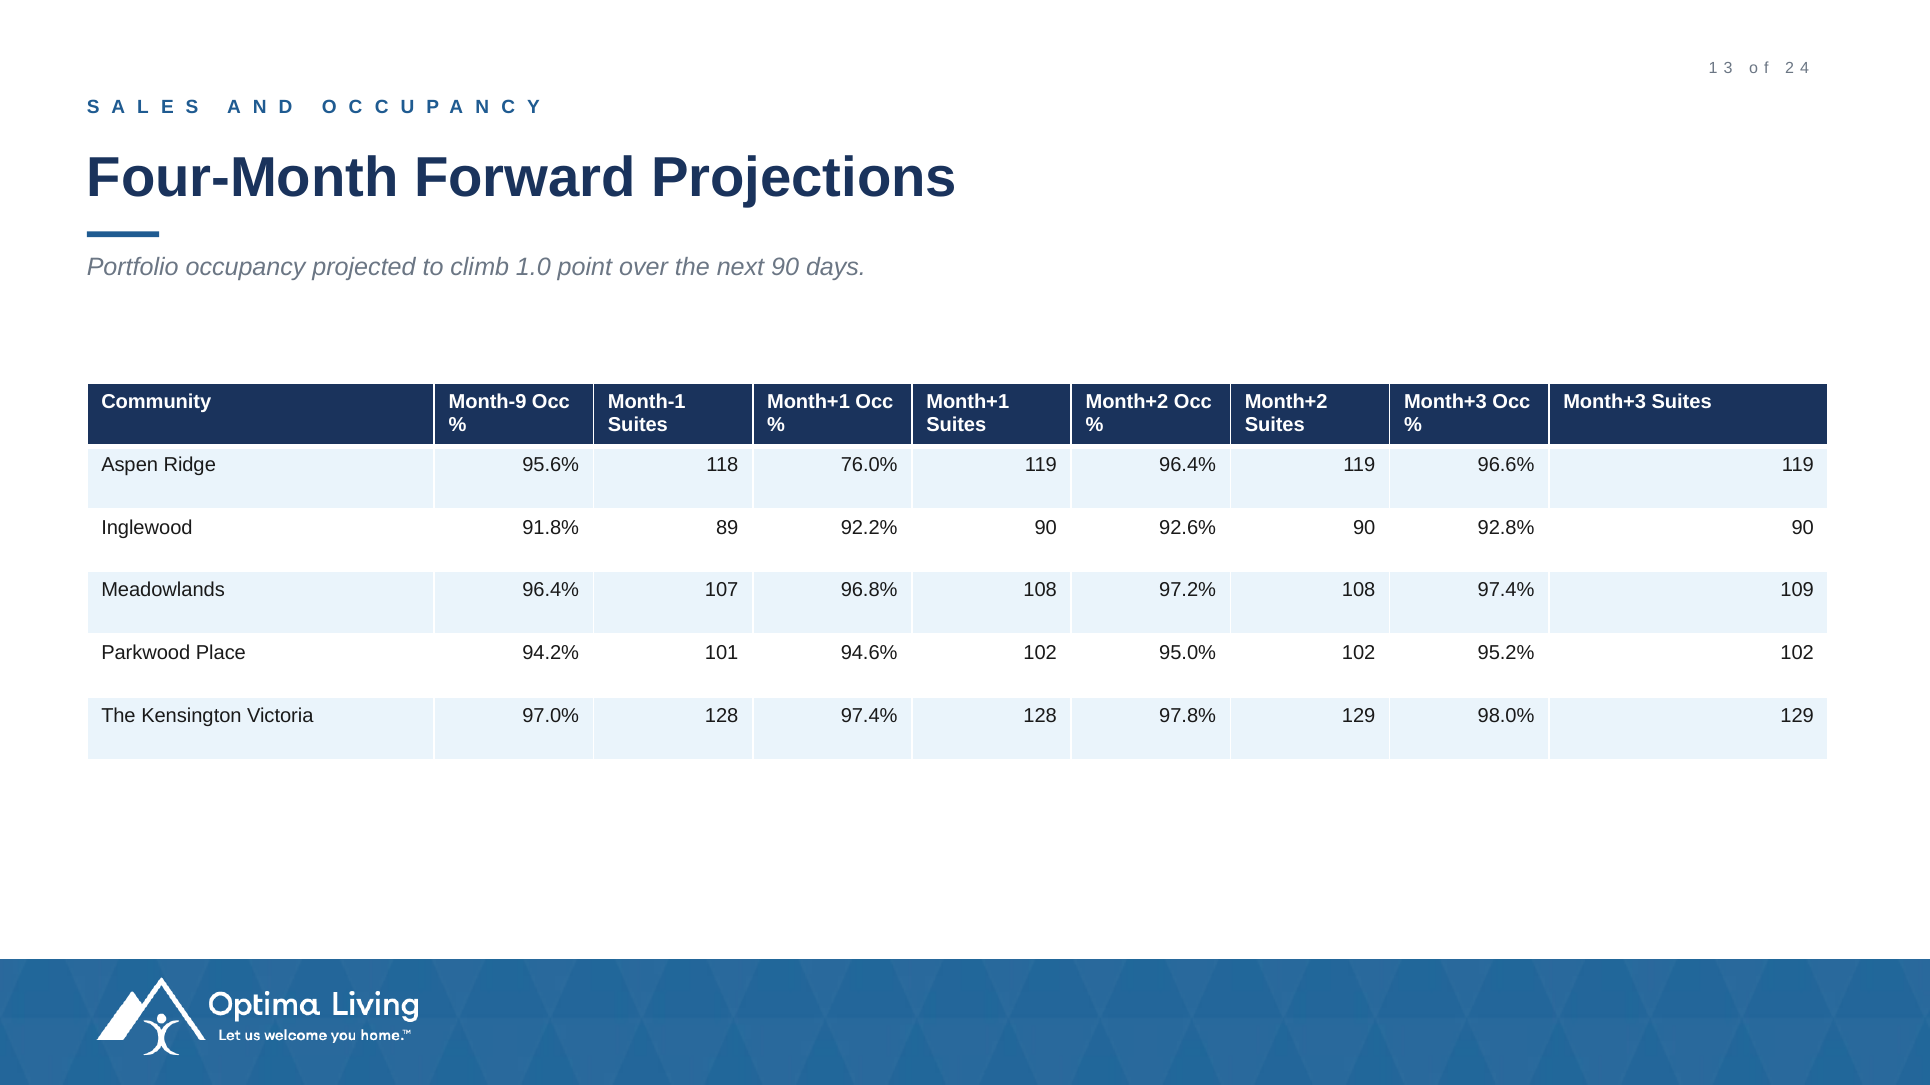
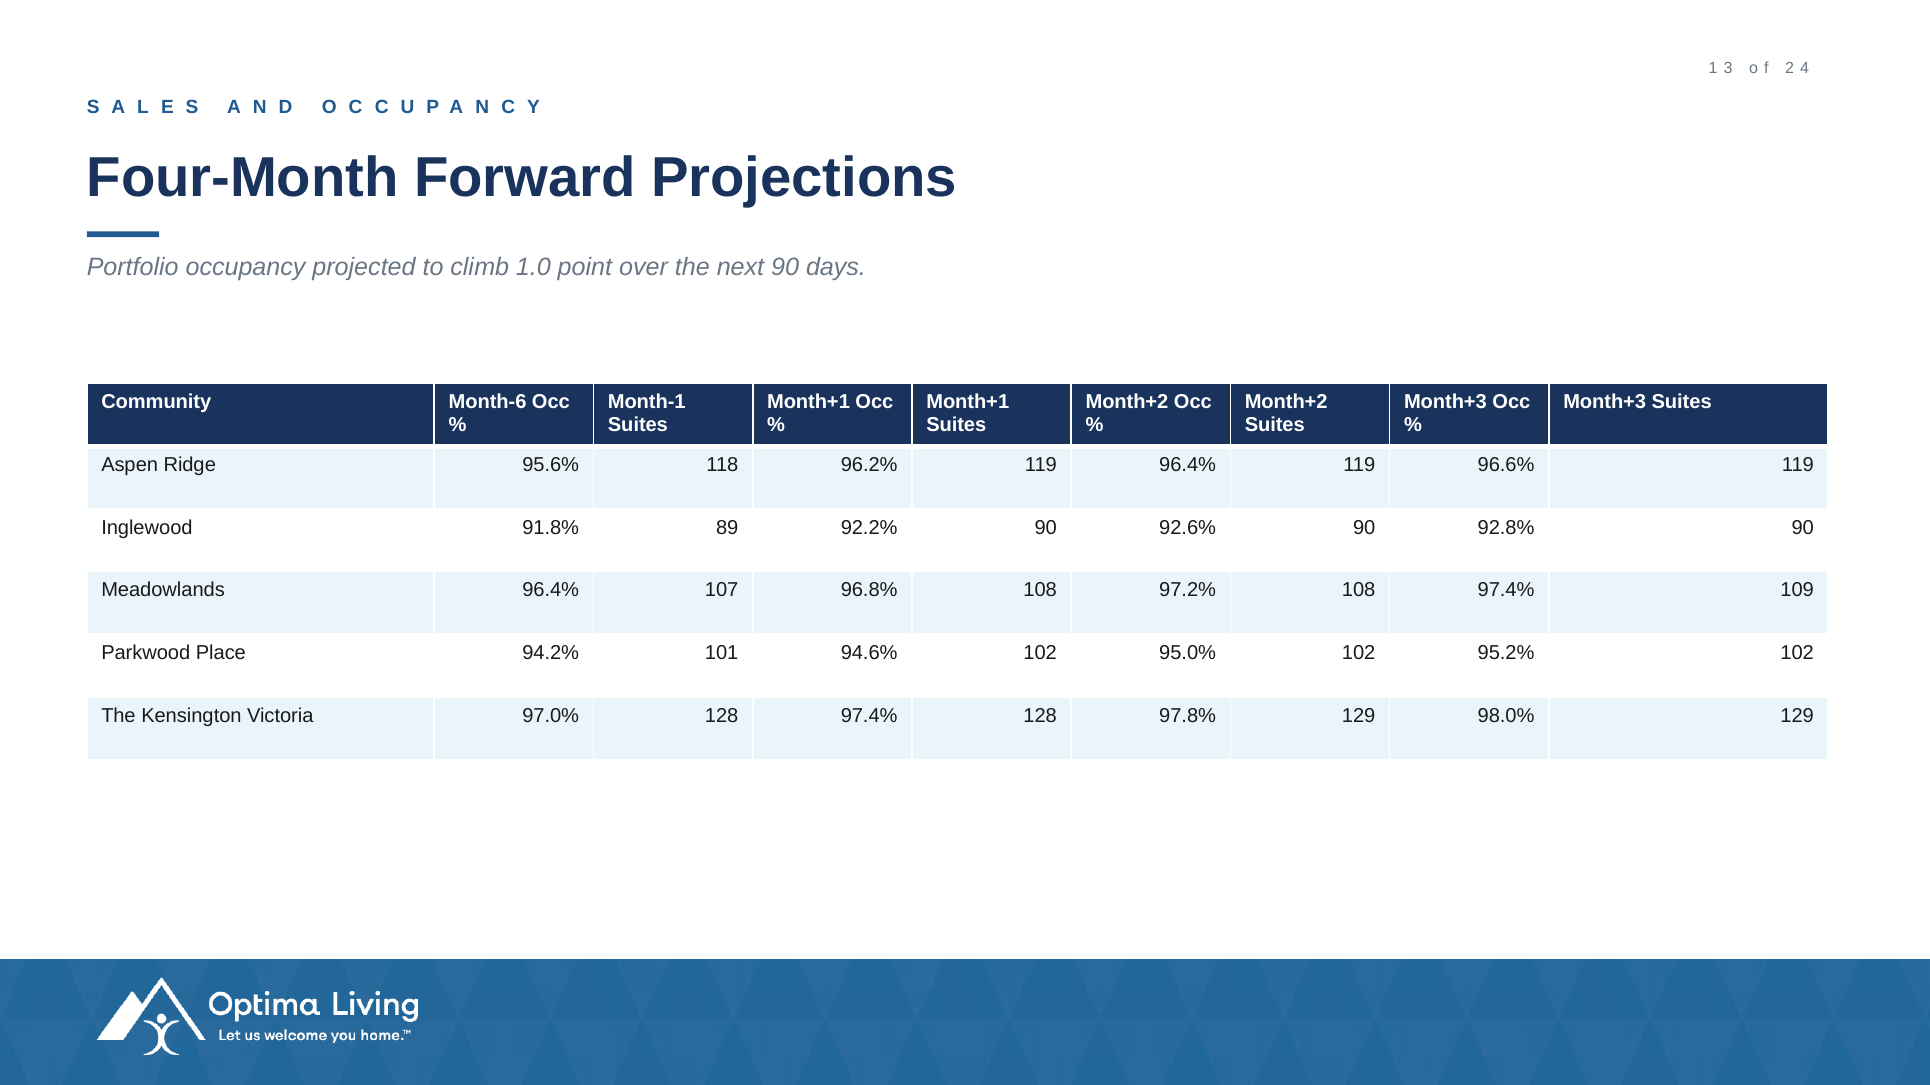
Month-9: Month-9 -> Month-6 (488, 402)
76.0%: 76.0% -> 96.2% (869, 465)
